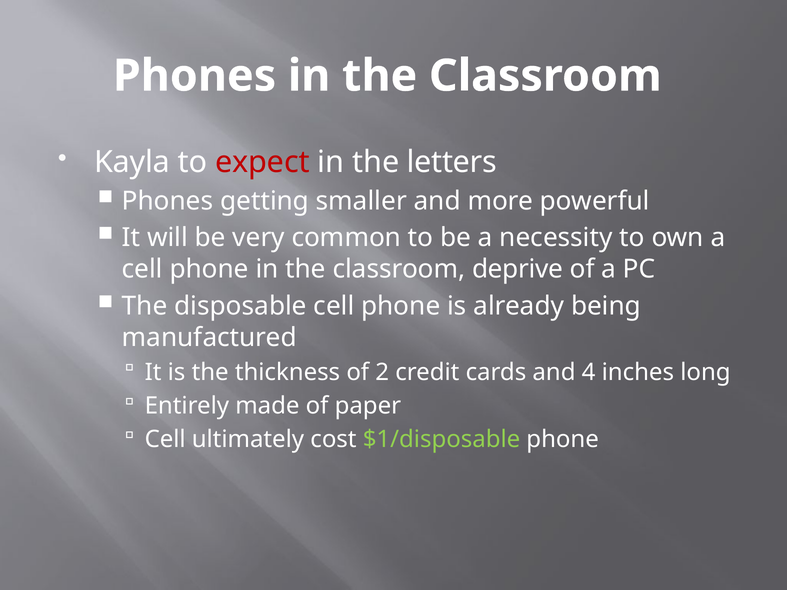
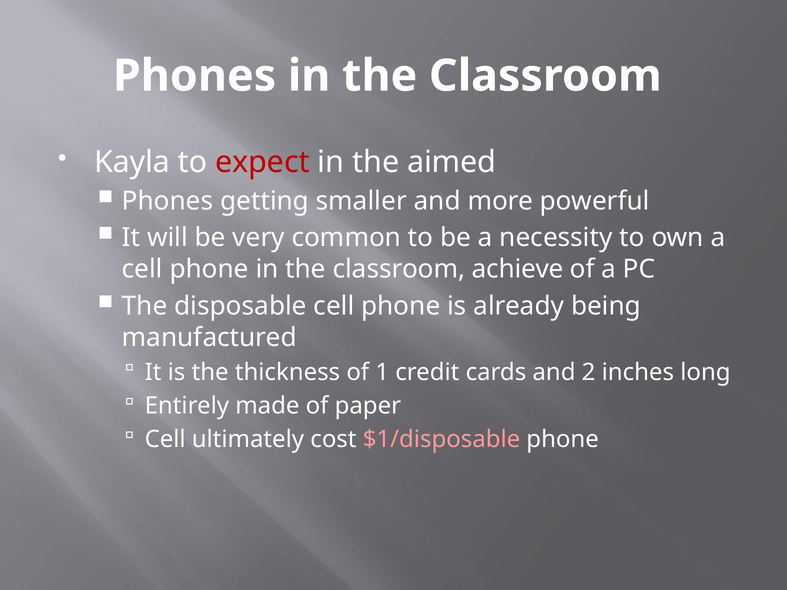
letters: letters -> aimed (452, 162)
deprive: deprive -> achieve (518, 269)
2: 2 -> 1 (382, 372)
4: 4 -> 2 (589, 372)
$1/disposable colour: light green -> pink (441, 440)
